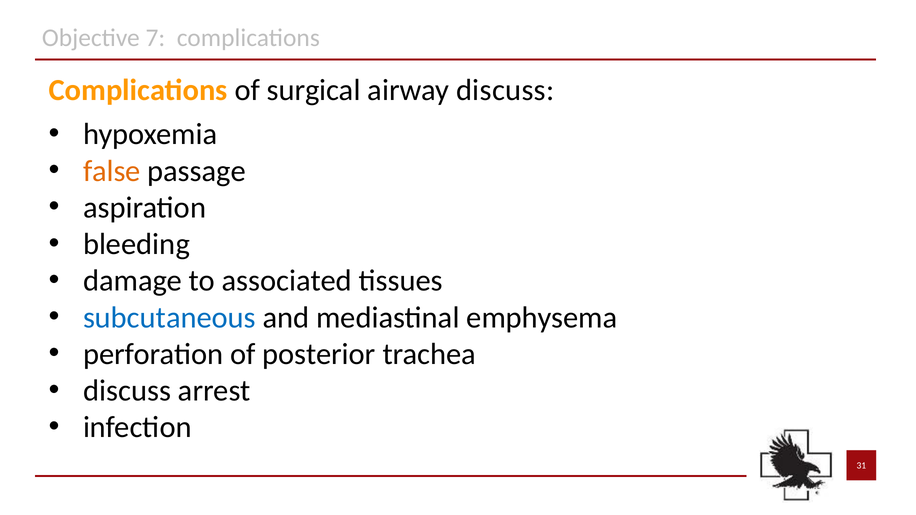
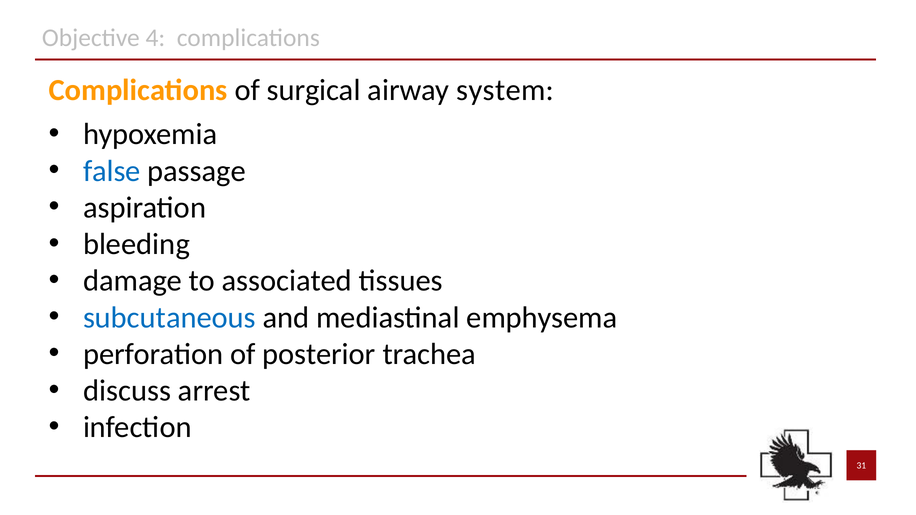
7: 7 -> 4 (155, 38)
airway discuss: discuss -> system (505, 90)
false colour: orange -> blue (112, 171)
